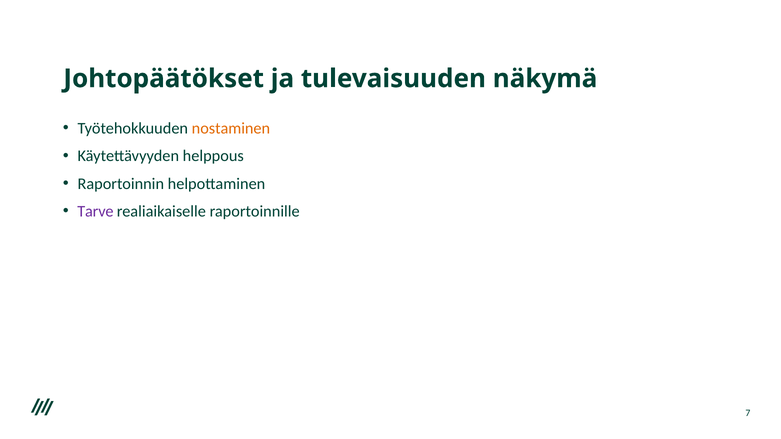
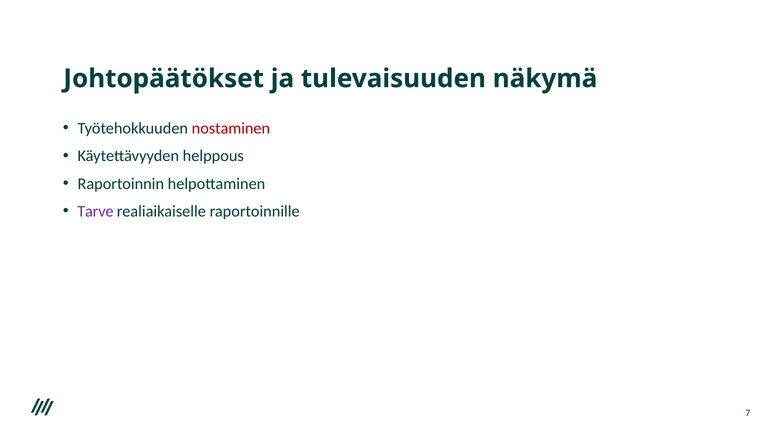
nostaminen colour: orange -> red (231, 129)
